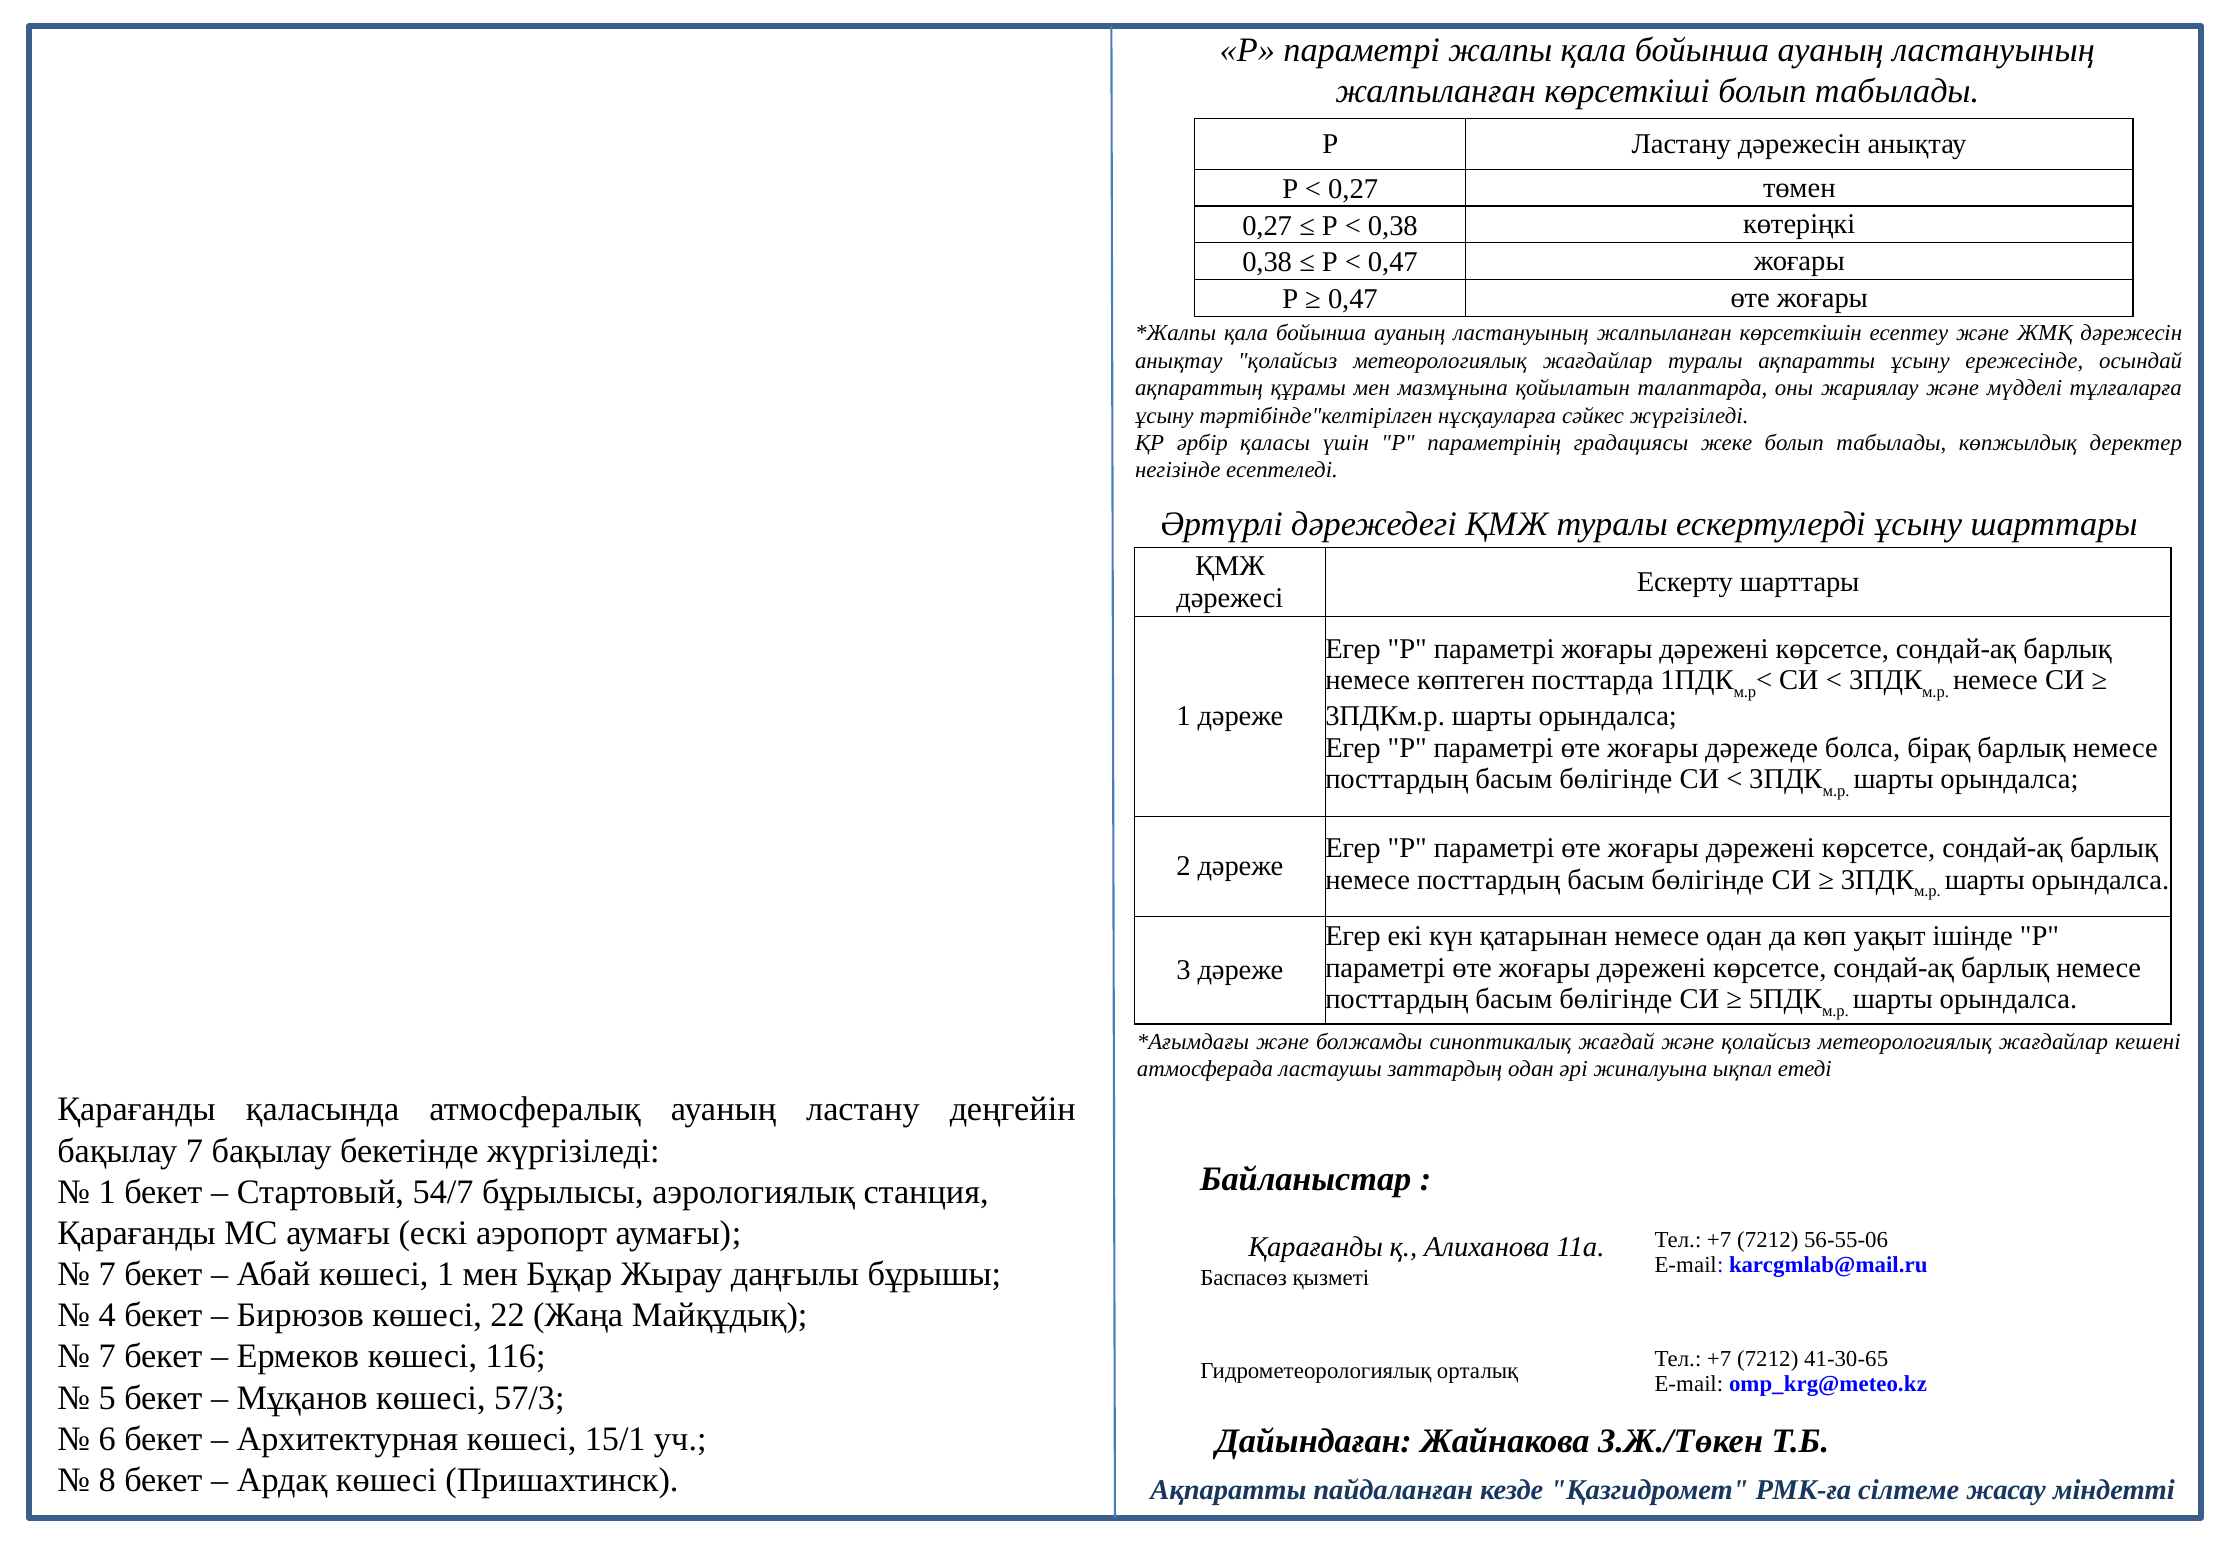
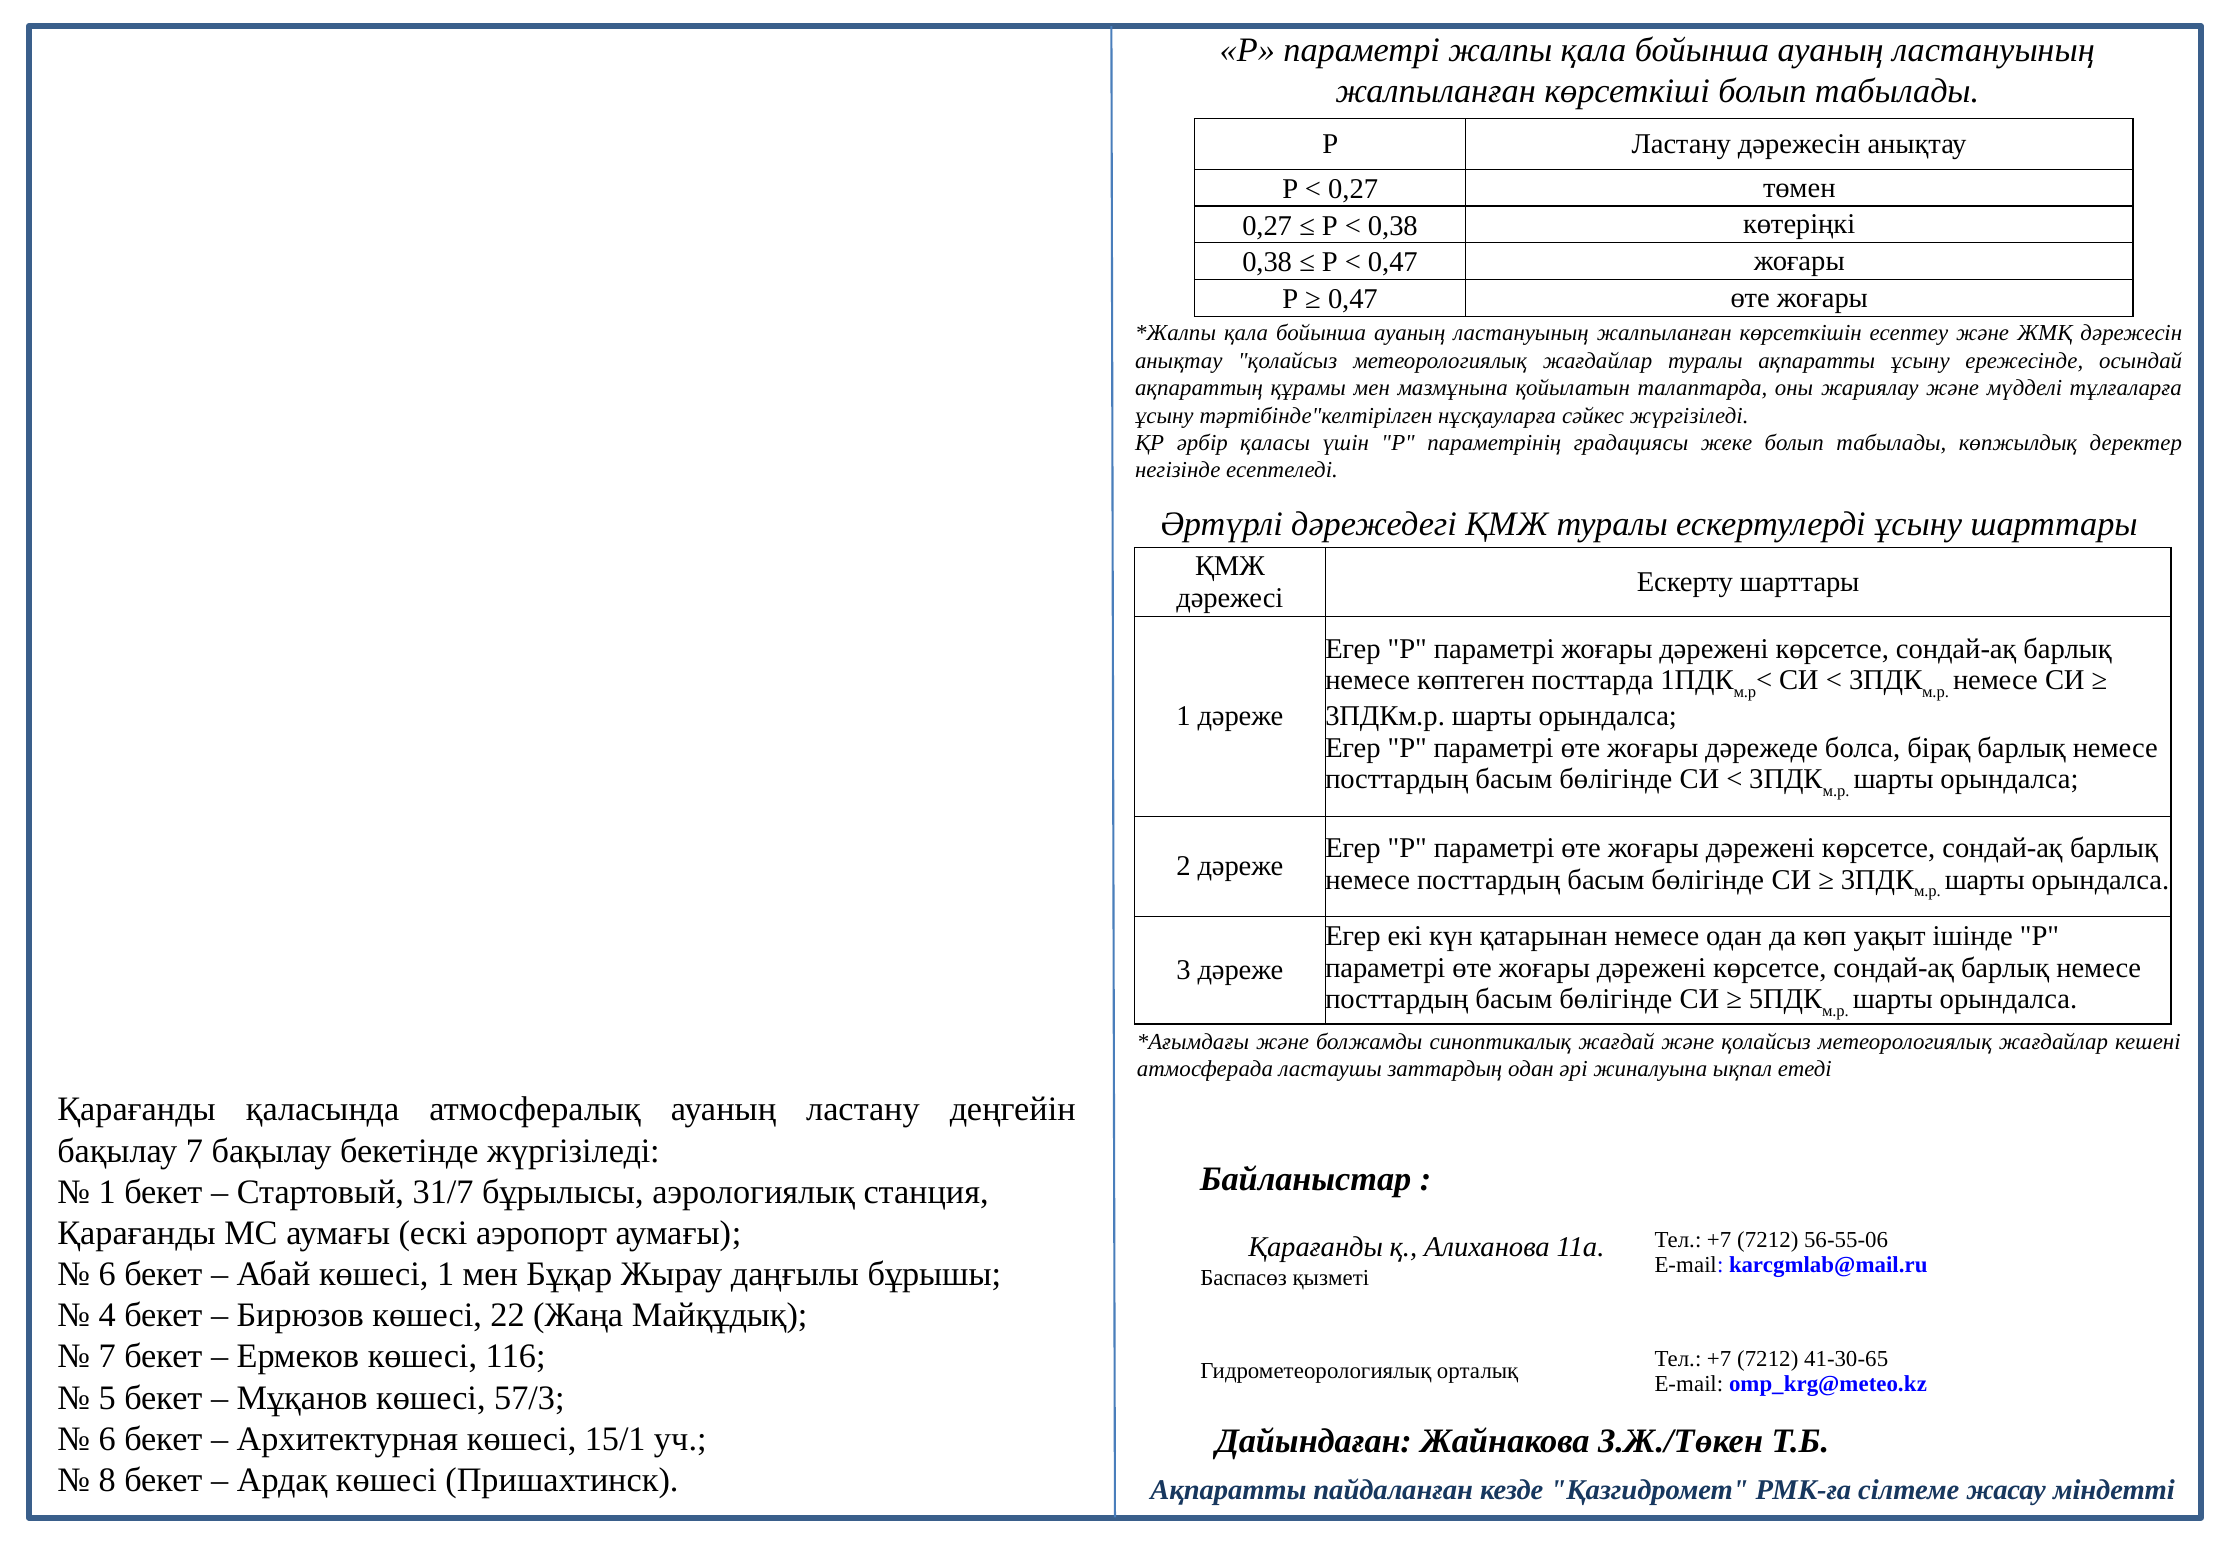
54/7: 54/7 -> 31/7 (443, 1192)
7: 7 -> 6 (107, 1274)
